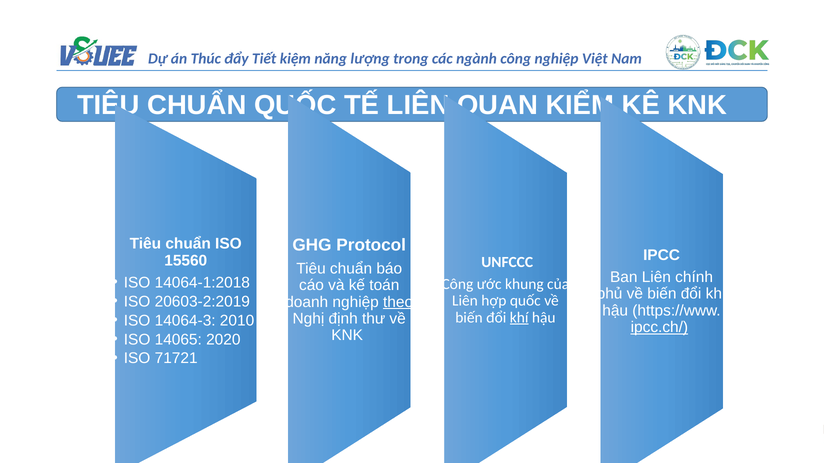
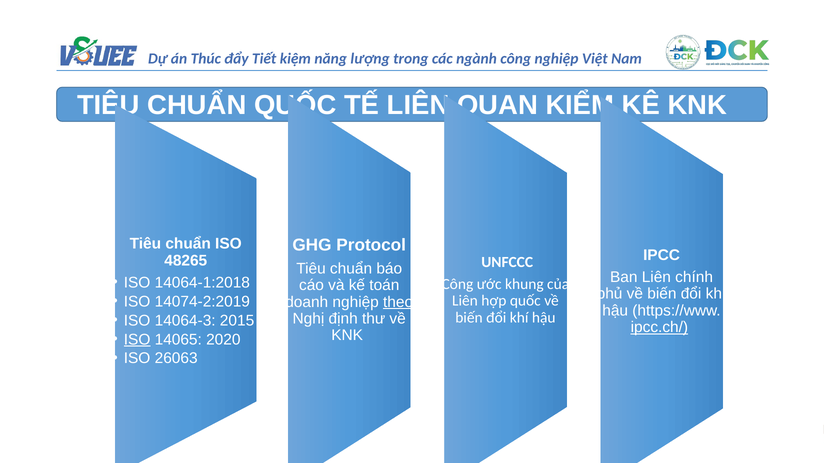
15560: 15560 -> 48265 (186, 261)
20603-2:2019: 20603-2:2019 -> 14074-2:2019 (202, 302)
khí underline: present -> none (519, 318)
2010: 2010 -> 2015 (237, 321)
ISO underline: none -> present (137, 340)
71721: 71721 -> 26063 (176, 359)
